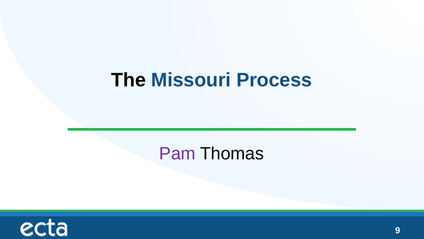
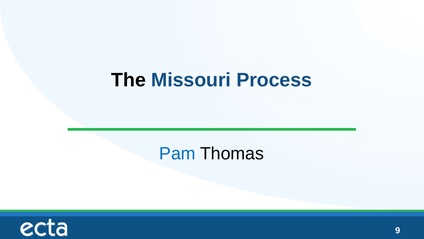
Pam colour: purple -> blue (177, 153)
